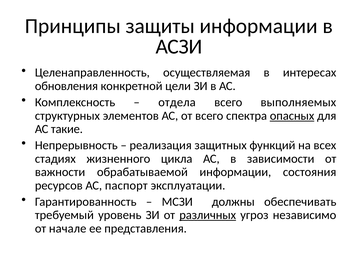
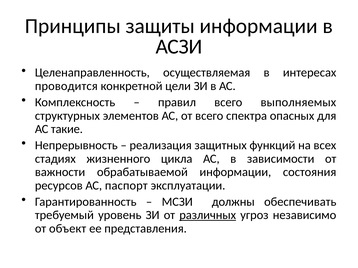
обновления: обновления -> проводится (66, 86)
отдела: отдела -> правил (177, 102)
опасных underline: present -> none (292, 116)
начале: начале -> объект (68, 229)
